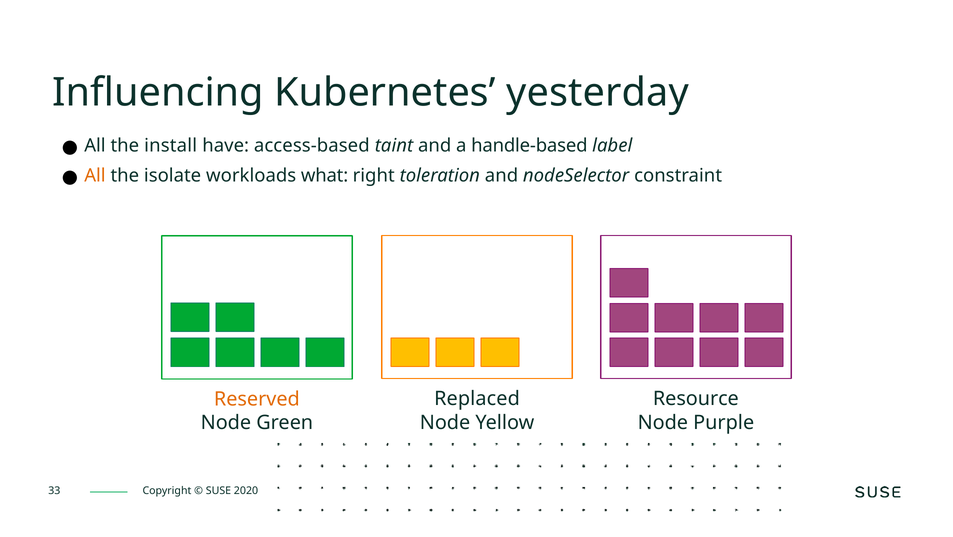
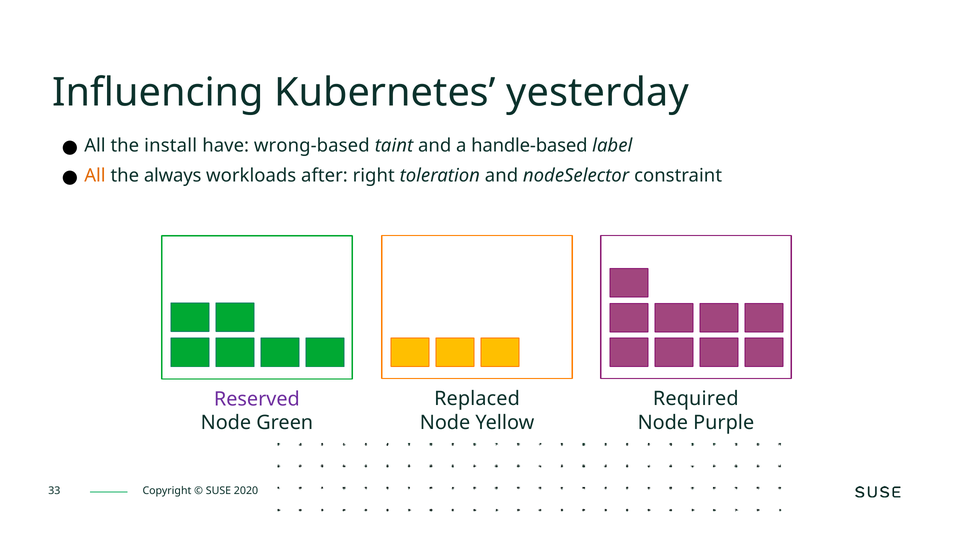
access-based: access-based -> wrong-based (312, 146)
isolate: isolate -> always (173, 176)
what: what -> after (324, 176)
Resource: Resource -> Required (696, 398)
Reserved colour: orange -> purple (257, 399)
